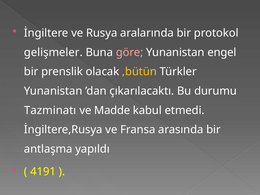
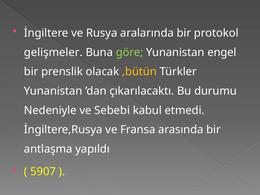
göre colour: pink -> light green (130, 52)
Tazminatı: Tazminatı -> Nedeniyle (50, 110)
Madde: Madde -> Sebebi (112, 110)
4191: 4191 -> 5907 (43, 172)
